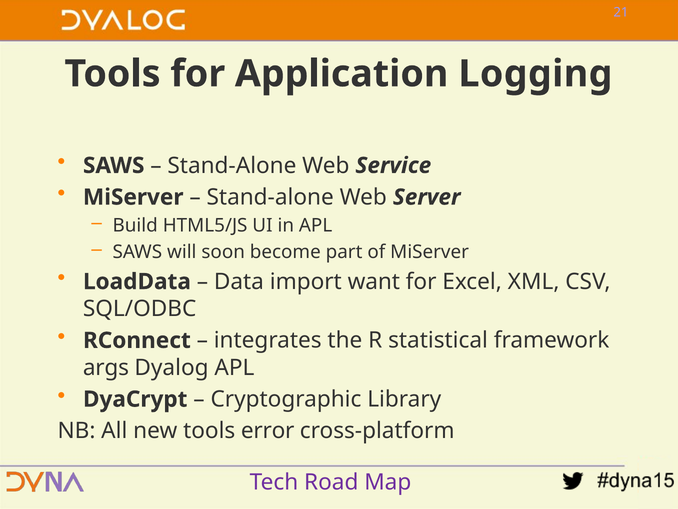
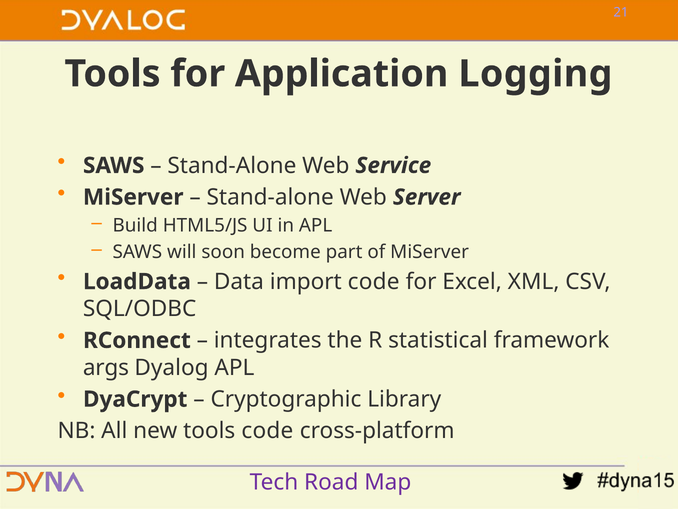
import want: want -> code (374, 281)
tools error: error -> code (267, 431)
